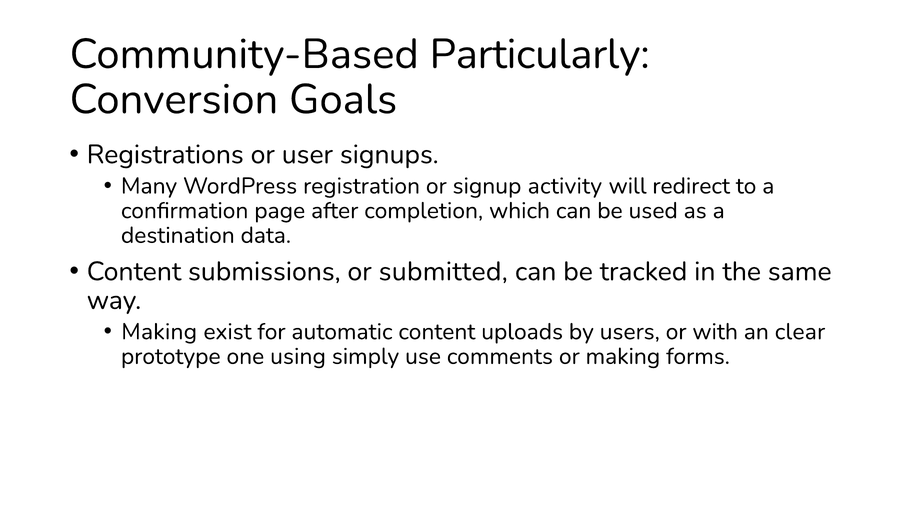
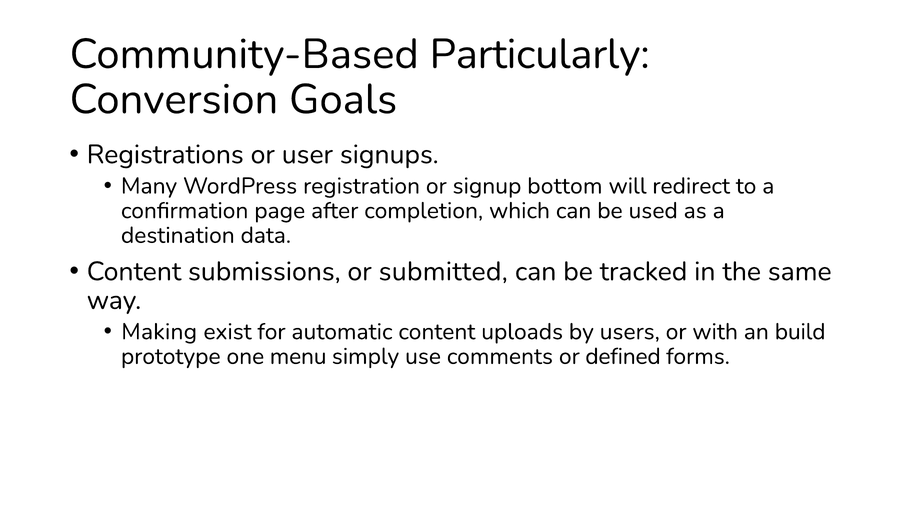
activity: activity -> bottom (565, 186)
clear: clear -> build (800, 331)
using: using -> menu (298, 356)
or making: making -> defined (623, 356)
